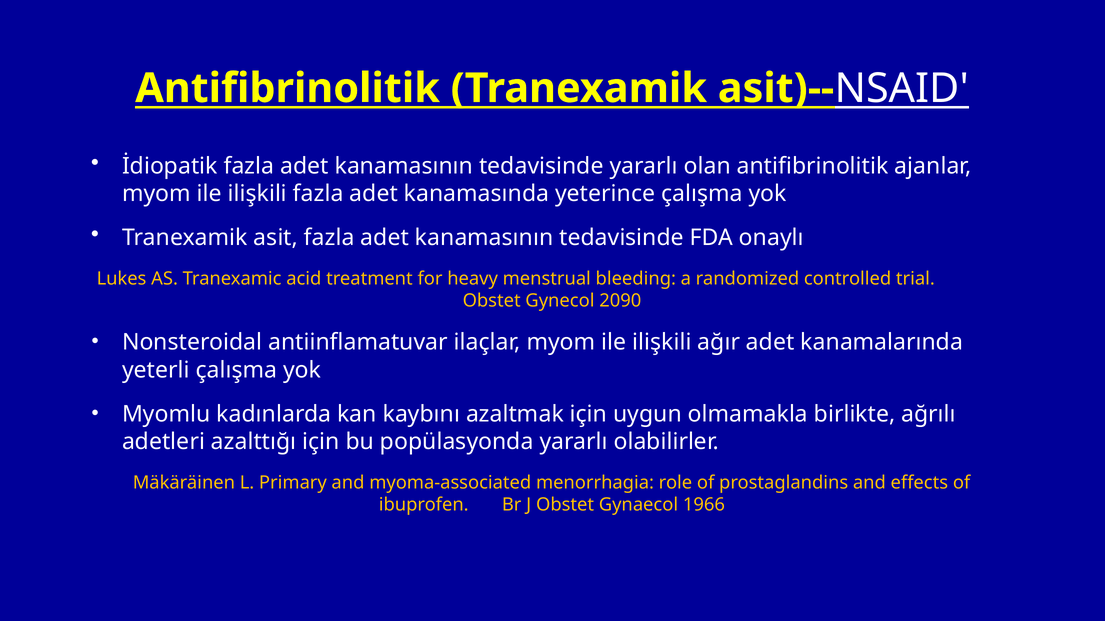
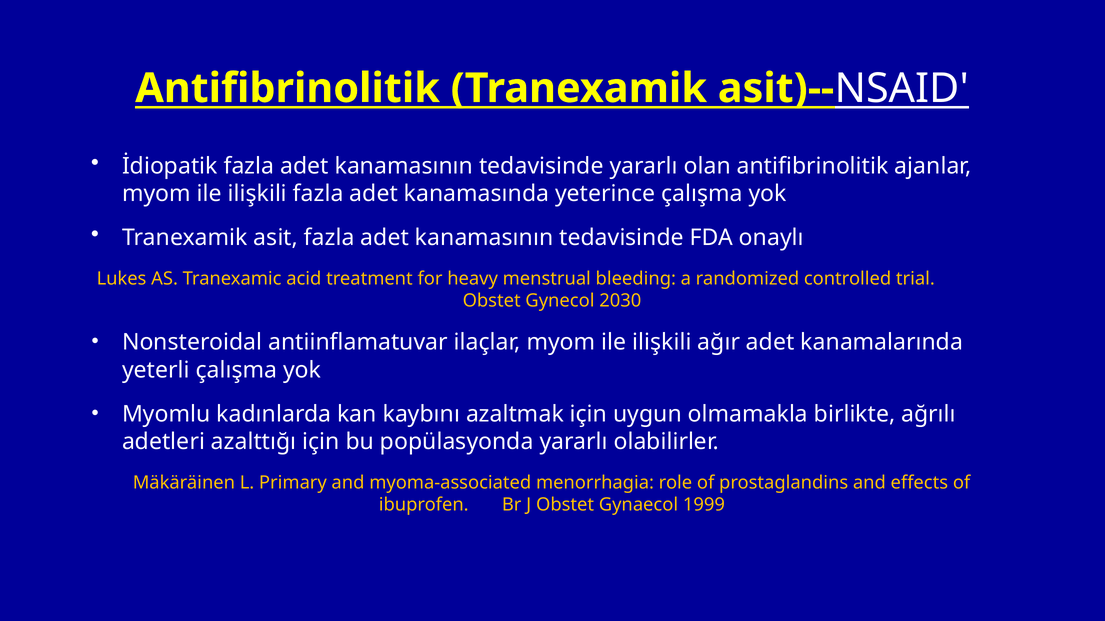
2090: 2090 -> 2030 (620, 301)
1966: 1966 -> 1999 (704, 505)
